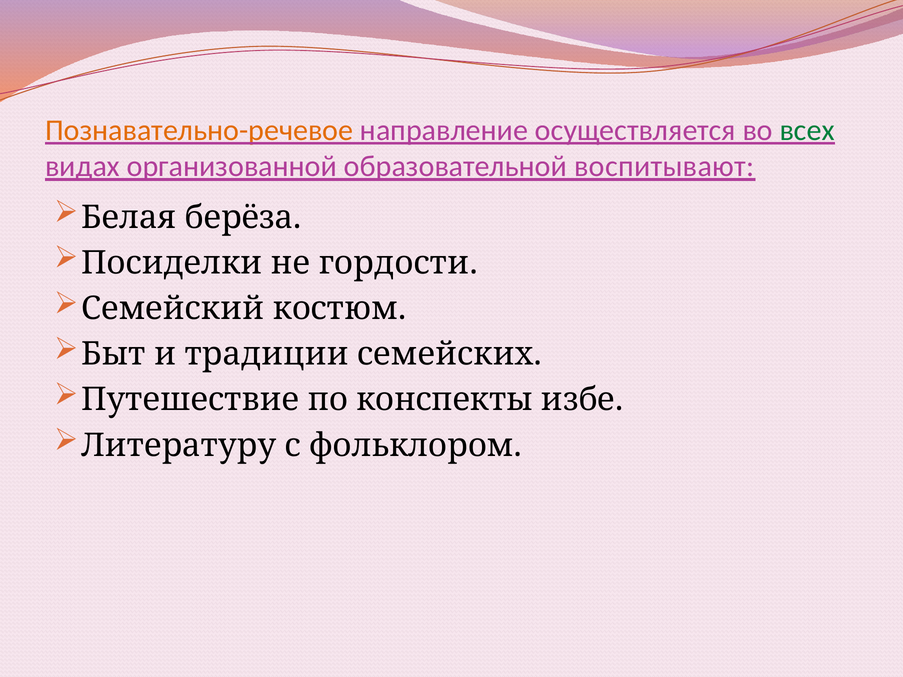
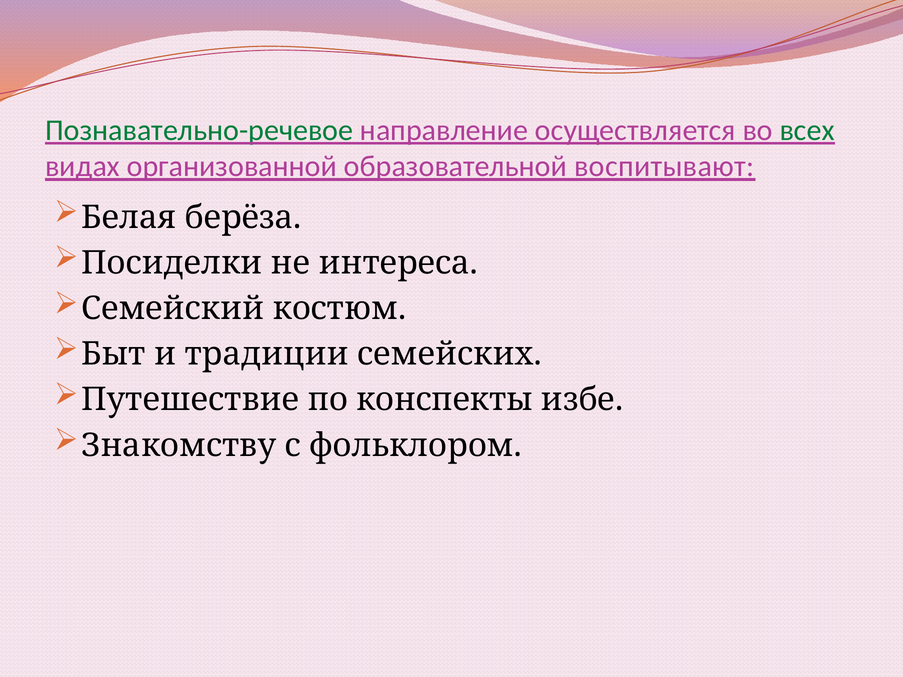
Познавательно-речевое colour: orange -> green (199, 130)
гордости: гордости -> интереса (398, 263)
Литературу: Литературу -> Знакомству (179, 445)
